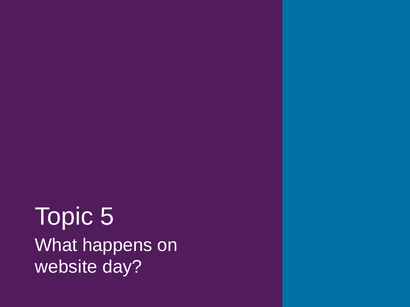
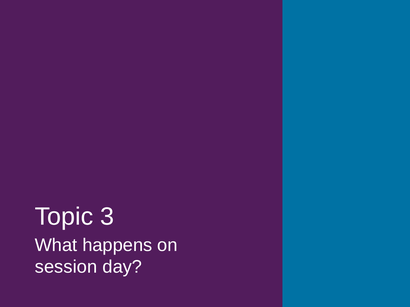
5: 5 -> 3 (107, 217)
website: website -> session (66, 267)
